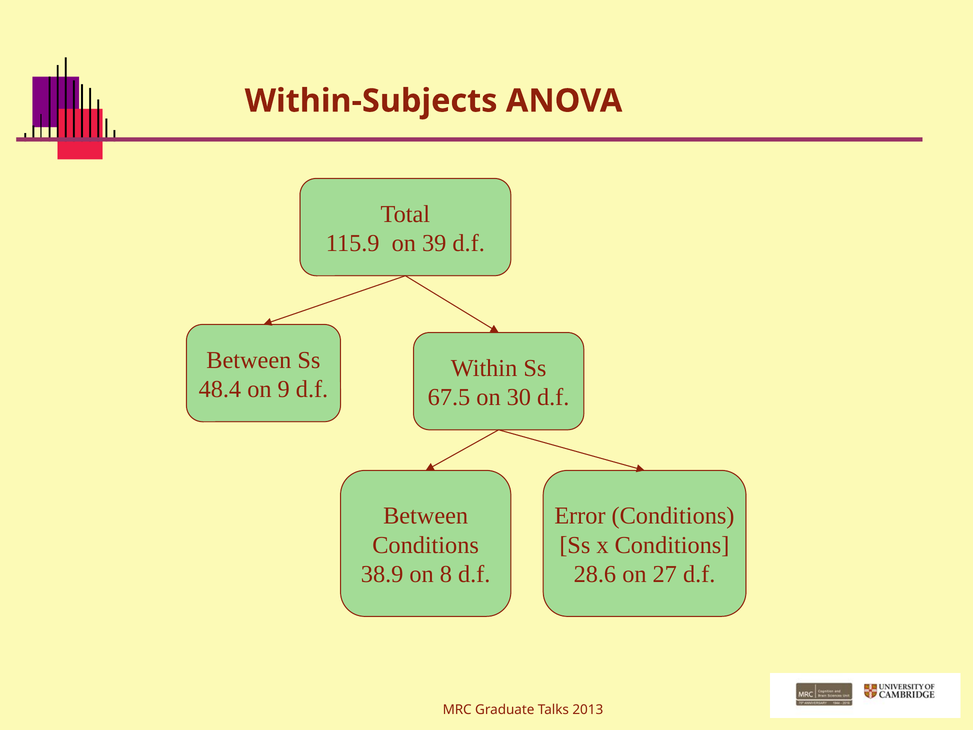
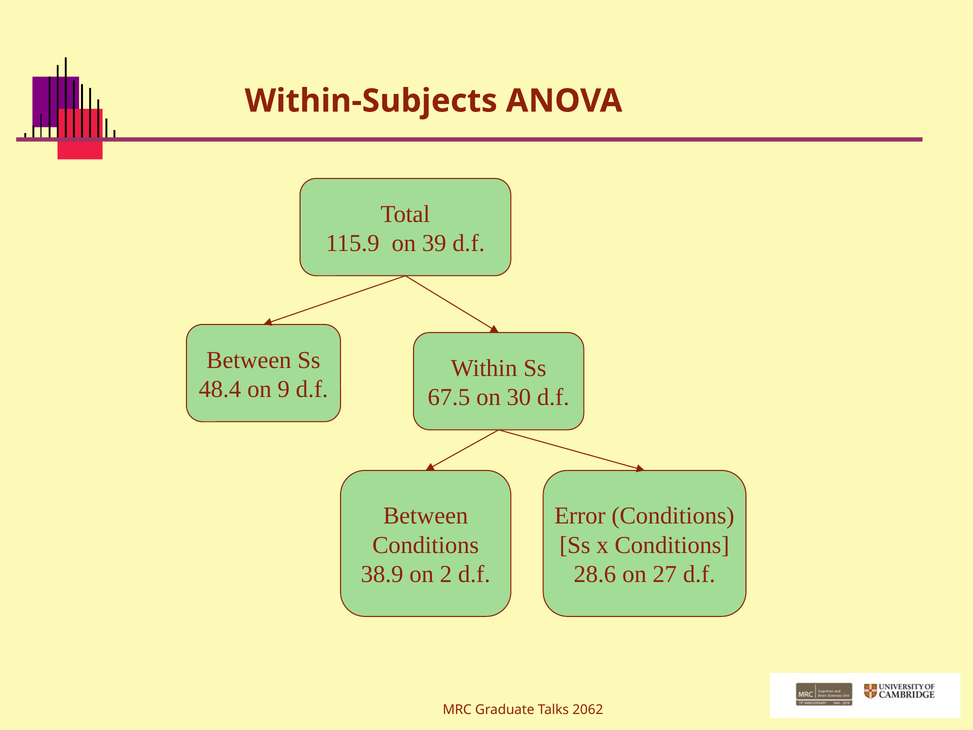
8: 8 -> 2 (446, 574)
2013: 2013 -> 2062 (588, 710)
